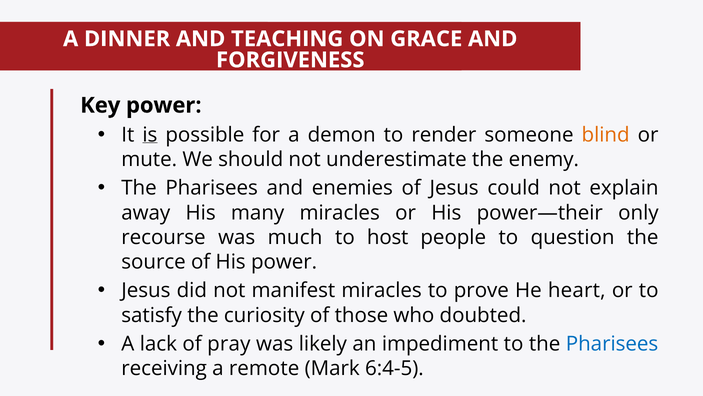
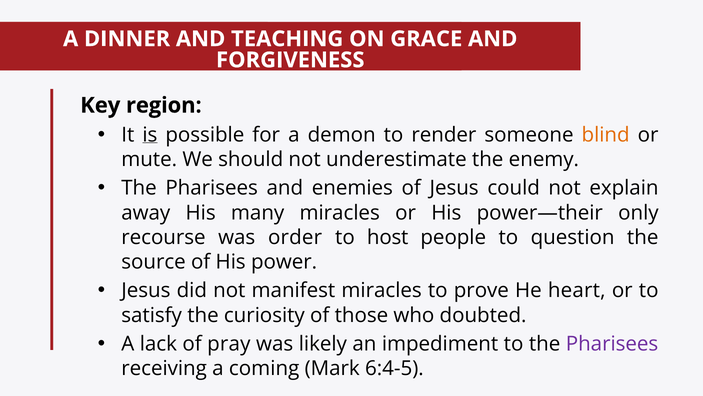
Key power: power -> region (164, 105)
much: much -> order (295, 238)
Pharisees colour: blue -> purple (612, 344)
remote: remote -> coming (264, 369)
